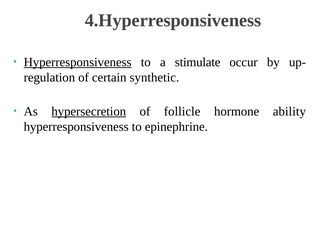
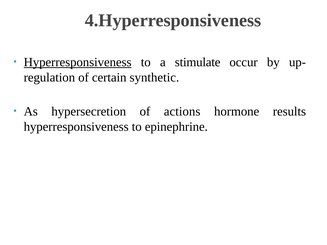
hypersecretion underline: present -> none (89, 112)
follicle: follicle -> actions (182, 112)
ability: ability -> results (289, 112)
